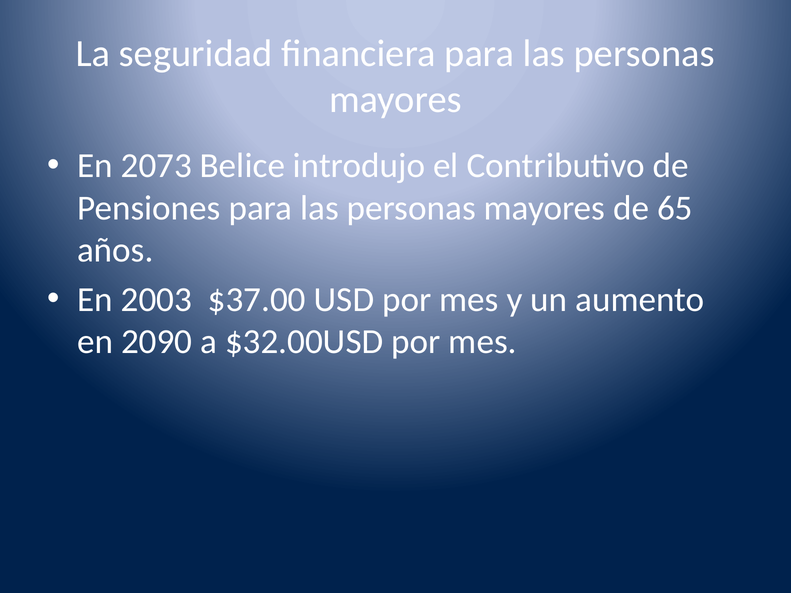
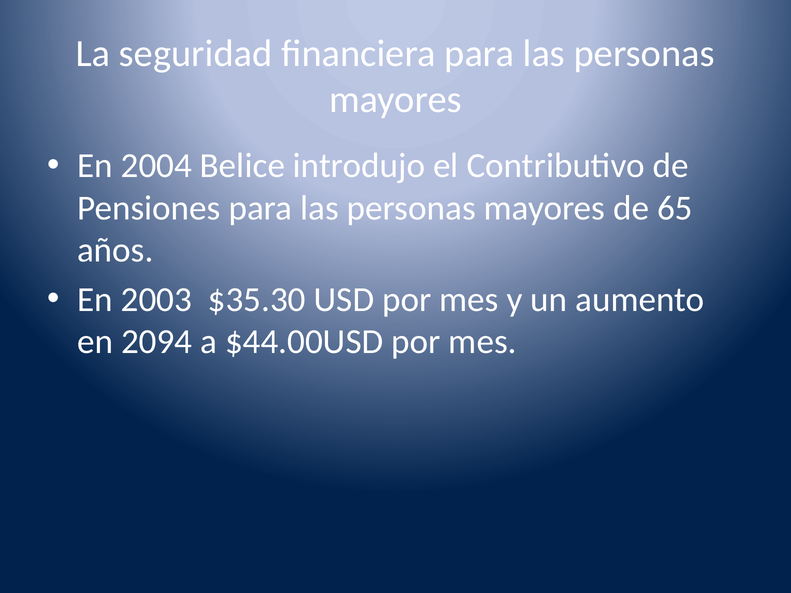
2073: 2073 -> 2004 (156, 166)
$37.00: $37.00 -> $35.30 (257, 300)
2090: 2090 -> 2094 (157, 342)
$32.00USD: $32.00USD -> $44.00USD (304, 342)
